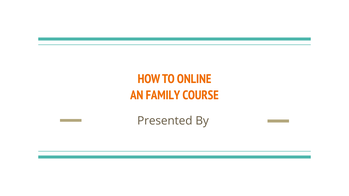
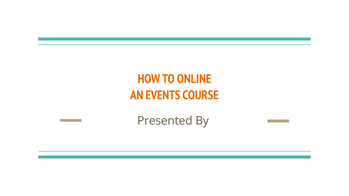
FAMILY: FAMILY -> EVENTS (163, 95)
